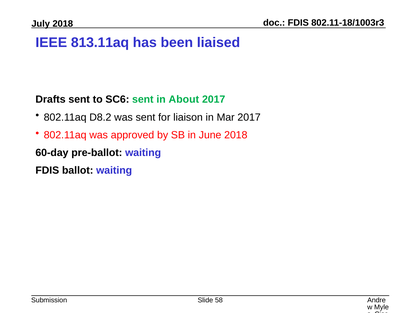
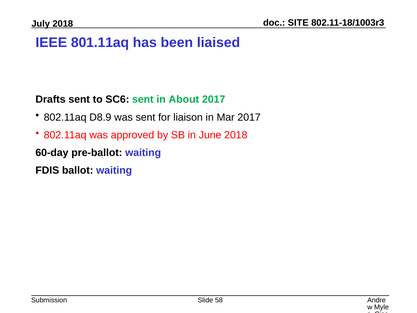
FDIS: FDIS -> SITE (298, 23)
813.11aq: 813.11aq -> 801.11aq (100, 43)
D8.2: D8.2 -> D8.9 (100, 117)
